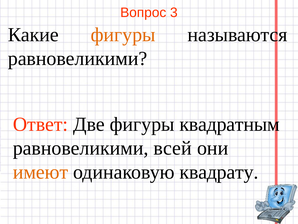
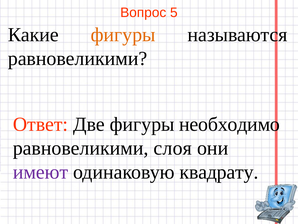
3: 3 -> 5 (174, 13)
квадратным: квадратным -> необходимо (230, 124)
всей: всей -> слоя (173, 148)
имеют colour: orange -> purple (41, 172)
